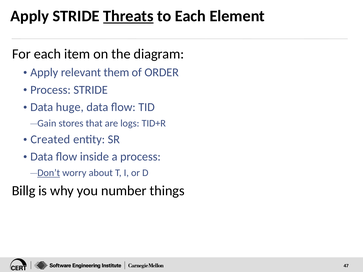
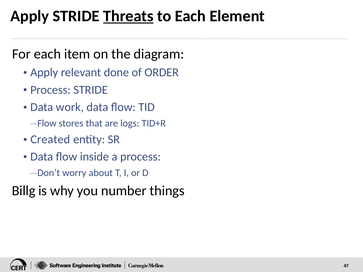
them: them -> done (116, 73)
huge: huge -> work (70, 107)
Gain: Gain -> Flow (47, 123)
Don’t underline: present -> none (49, 173)
